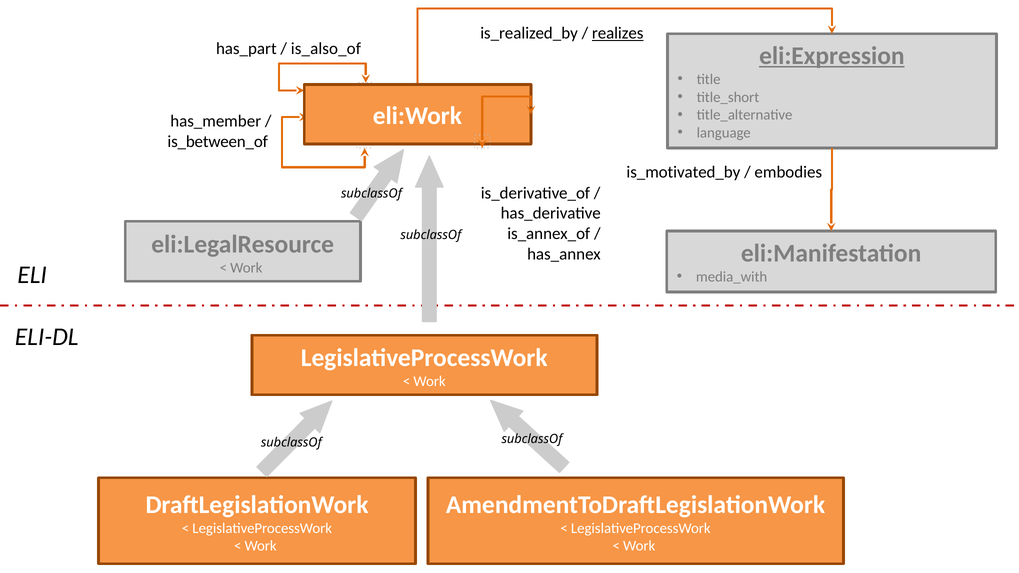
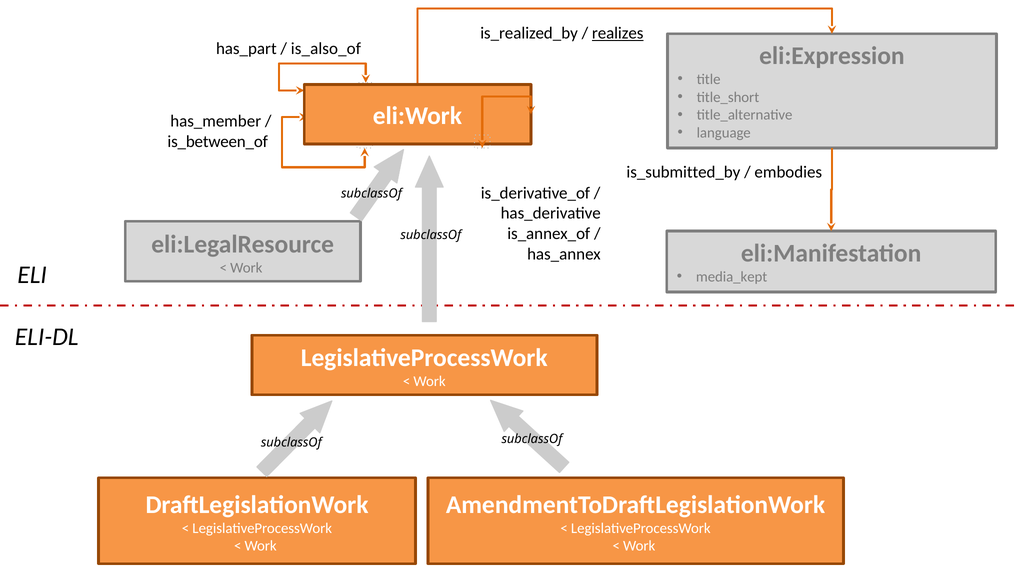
eli:Expression underline: present -> none (832, 56)
is_motivated_by: is_motivated_by -> is_submitted_by (683, 172)
media_with: media_with -> media_kept (732, 277)
